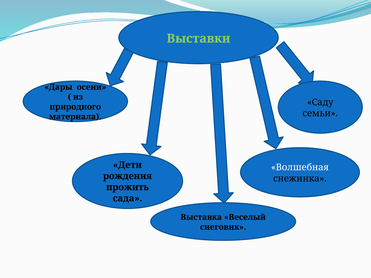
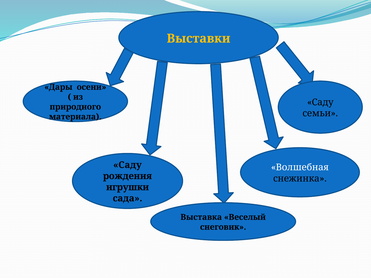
Выставки colour: light green -> yellow (199, 39)
Дети: Дети -> Саду (127, 165)
прожить: прожить -> игрушки (128, 187)
